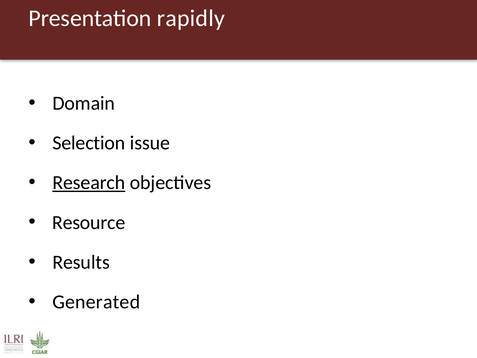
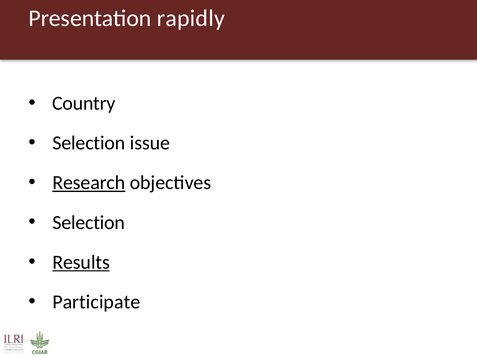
Domain: Domain -> Country (84, 103)
Resource: Resource -> Selection (89, 222)
Results underline: none -> present (81, 262)
Generated: Generated -> Participate (96, 302)
